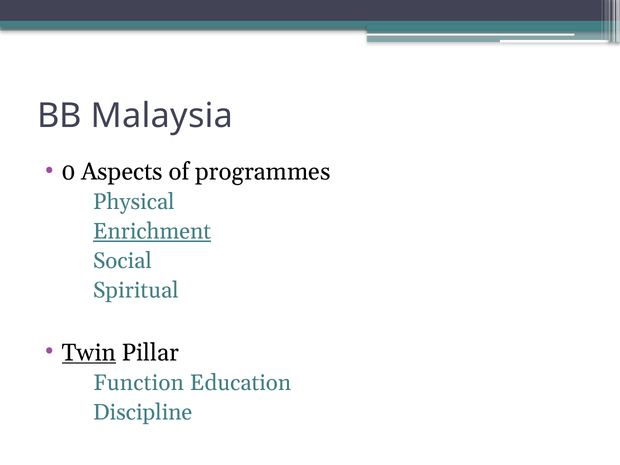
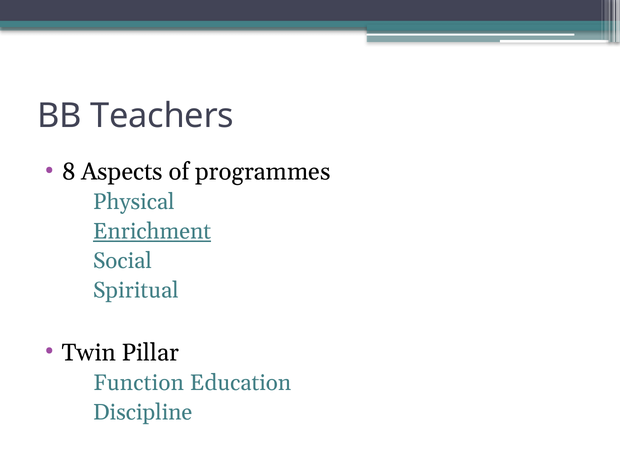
Malaysia: Malaysia -> Teachers (162, 116)
0: 0 -> 8 (69, 172)
Twin underline: present -> none (89, 353)
